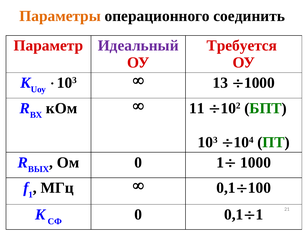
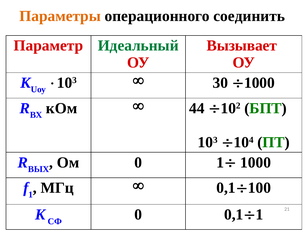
Идеальный colour: purple -> green (138, 46)
Требуется: Требуется -> Вызывает (242, 46)
13: 13 -> 30 (220, 83)
11: 11 -> 44 (197, 108)
